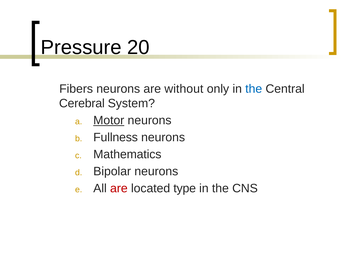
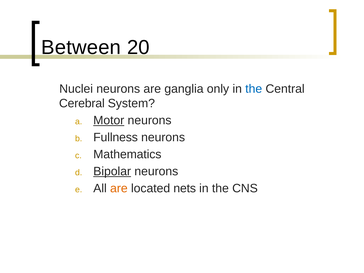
Pressure: Pressure -> Between (81, 48)
Fibers: Fibers -> Nuclei (76, 89)
without: without -> ganglia (184, 89)
Bipolar underline: none -> present (112, 171)
are colour: red -> orange (119, 188)
type: type -> nets (185, 188)
